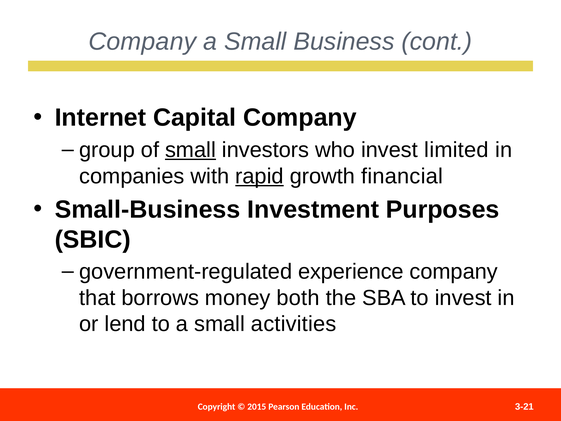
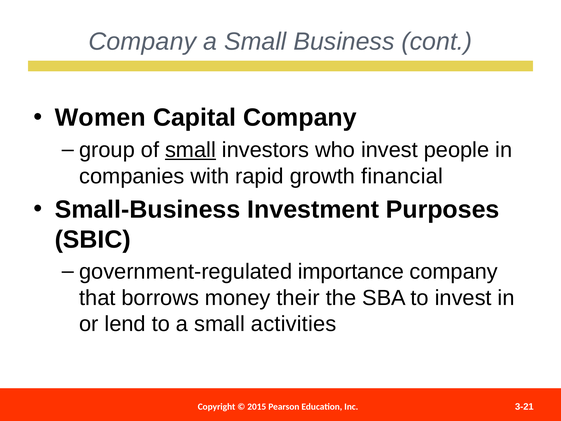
Internet: Internet -> Women (100, 118)
limited: limited -> people (457, 150)
rapid underline: present -> none (259, 176)
experience: experience -> importance (351, 272)
both: both -> their (298, 298)
